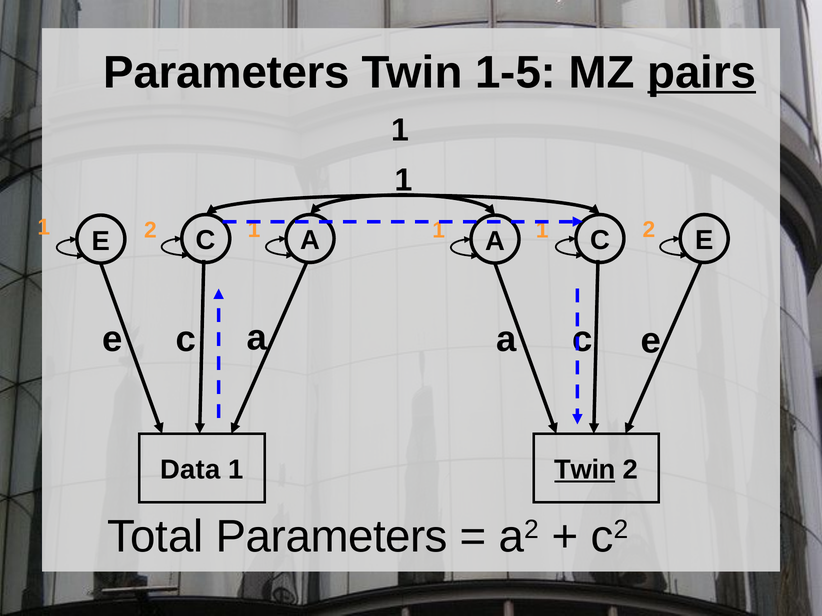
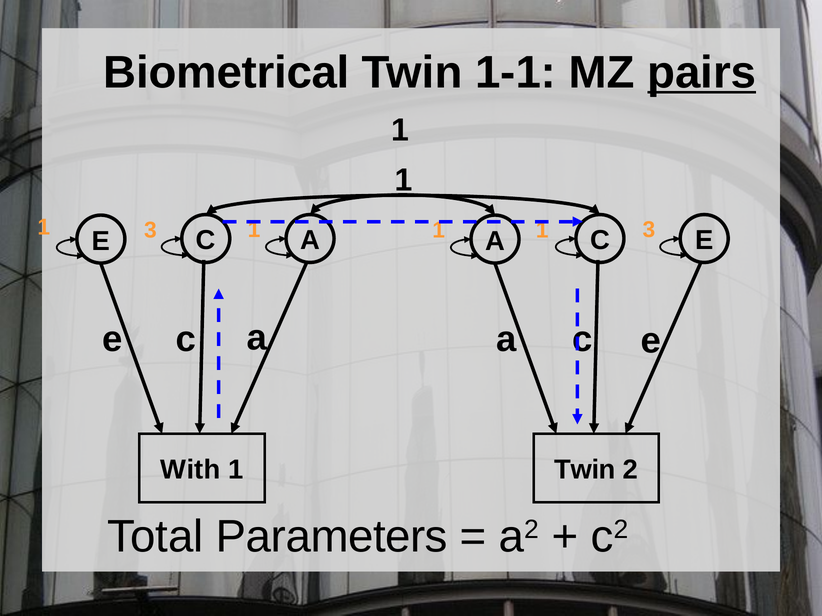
Parameters: Parameters -> Biometrical (226, 73)
1-5: 1-5 -> 1-1 (516, 73)
2: 2 -> 3 (150, 230)
2: 2 -> 3 (649, 230)
Data: Data -> With (190, 470)
Twin underline: present -> none (585, 470)
